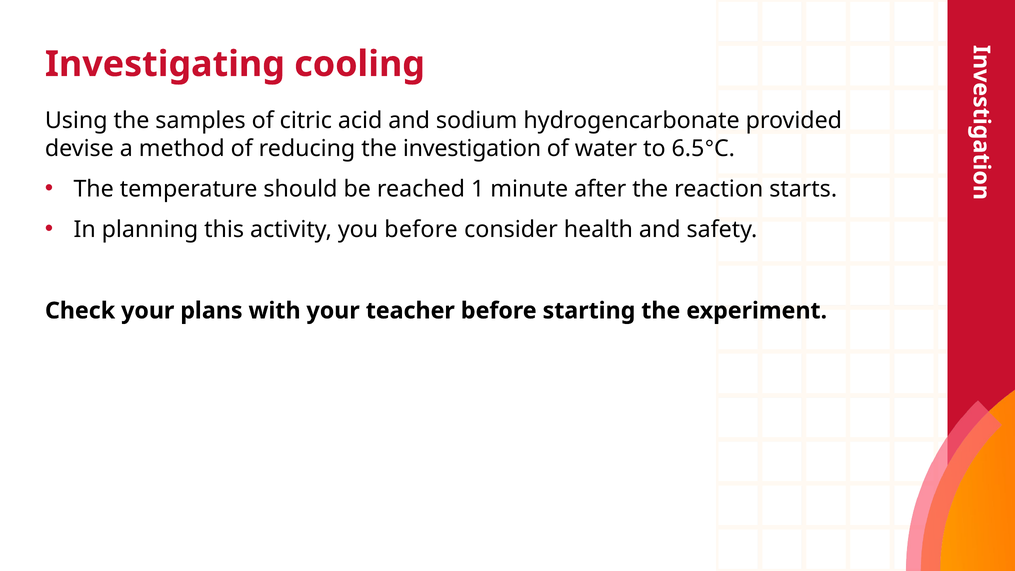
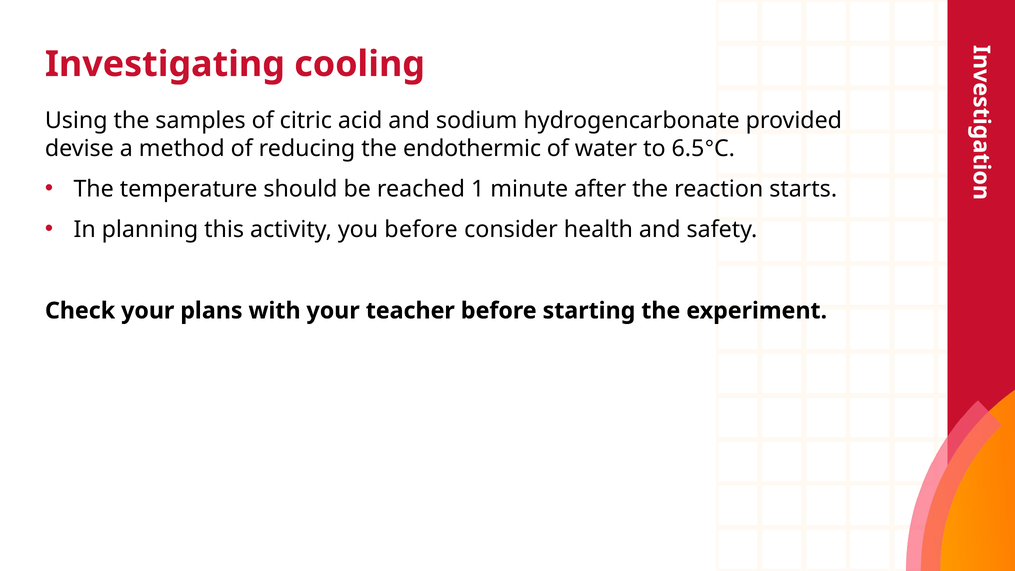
investigation: investigation -> endothermic (472, 148)
